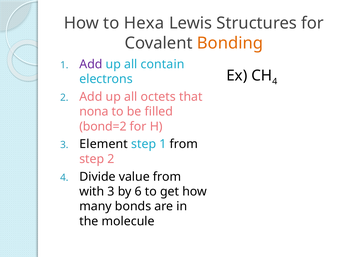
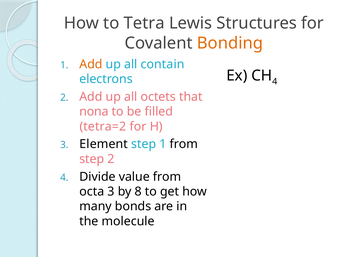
Hexa: Hexa -> Tetra (144, 23)
Add colour: purple -> orange (91, 64)
bond=2: bond=2 -> tetra=2 (103, 126)
with: with -> octa (92, 191)
6: 6 -> 8 (138, 191)
